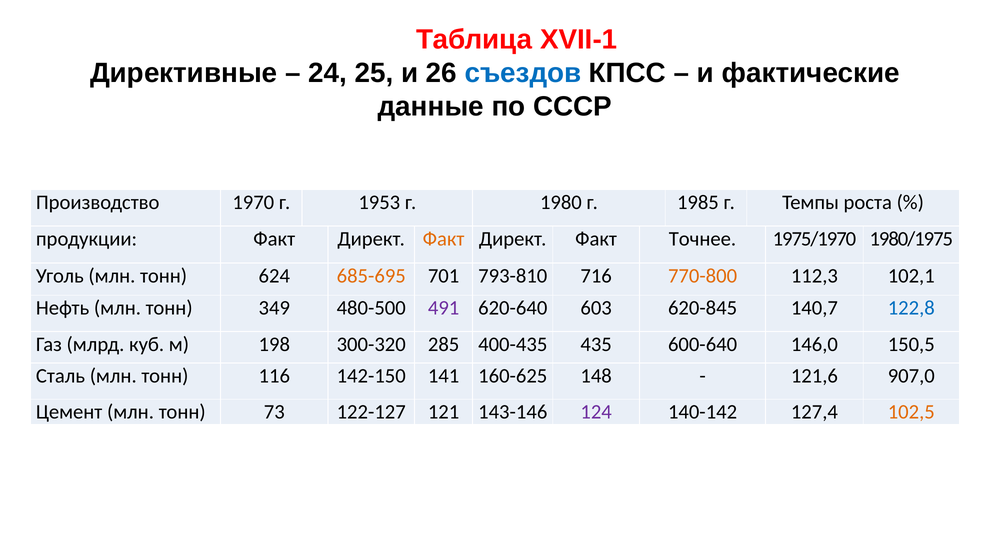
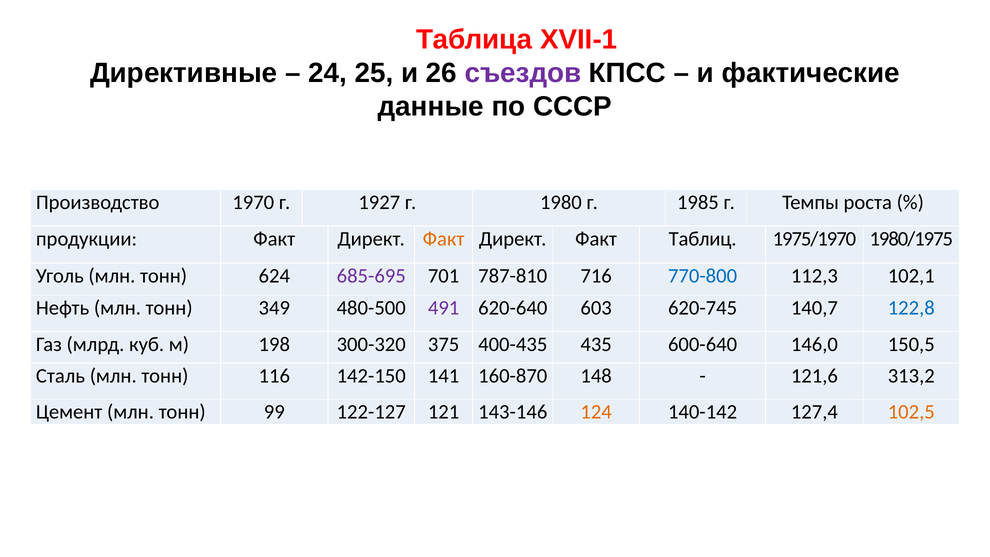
съездов colour: blue -> purple (523, 73)
1953: 1953 -> 1927 (379, 202)
Точнее: Точнее -> Таблиц (703, 239)
685-695 colour: orange -> purple (371, 276)
793-810: 793-810 -> 787-810 (513, 276)
770-800 colour: orange -> blue (703, 276)
620-845: 620-845 -> 620-745 (703, 308)
285: 285 -> 375 (444, 344)
160-625: 160-625 -> 160-870 (513, 376)
907,0: 907,0 -> 313,2 (911, 376)
73: 73 -> 99 (274, 412)
124 colour: purple -> orange (596, 412)
